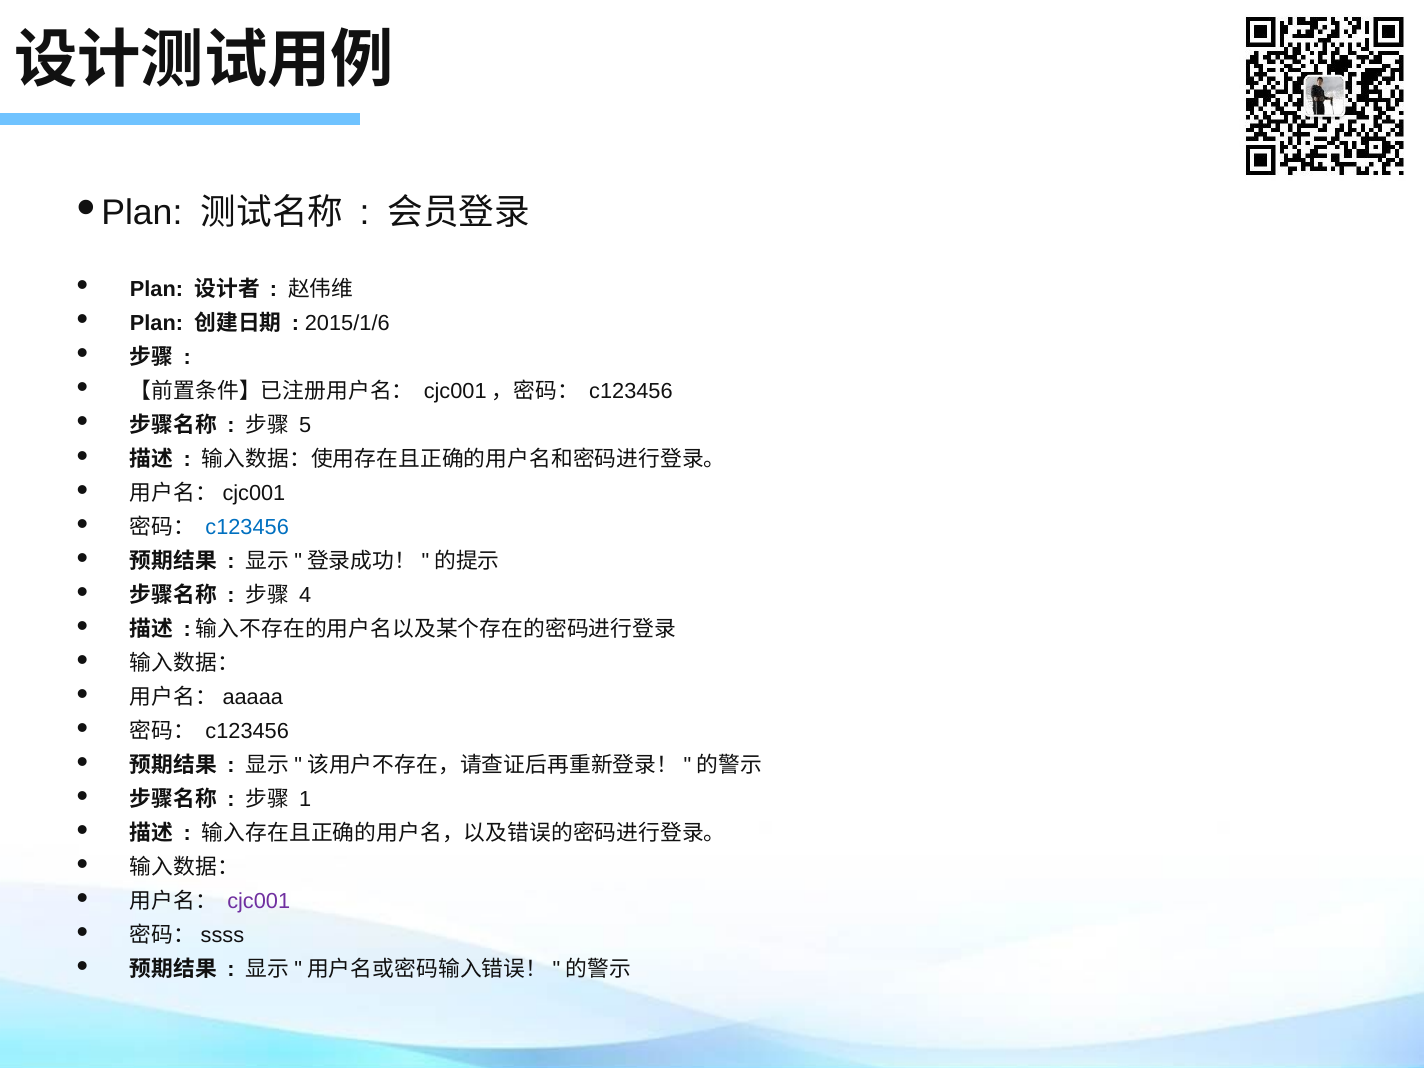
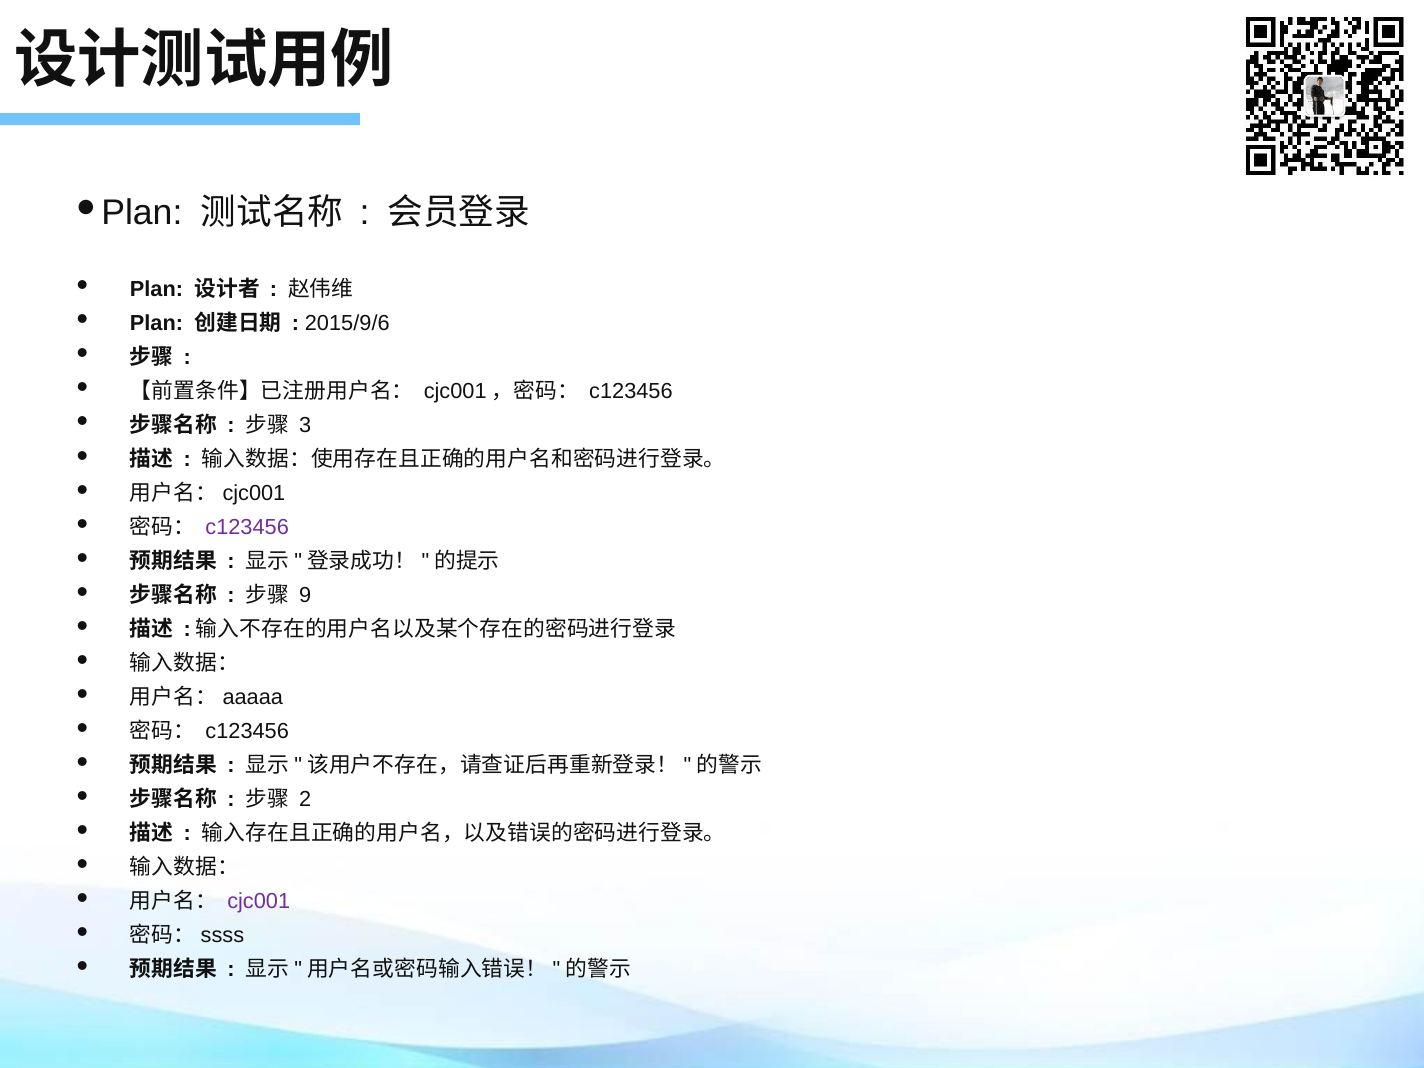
2015/1/6: 2015/1/6 -> 2015/9/6 (347, 323)
5: 5 -> 3 (305, 425)
c123456 colour: blue -> purple (247, 527)
4: 4 -> 9 (305, 595)
1: 1 -> 2 (305, 799)
